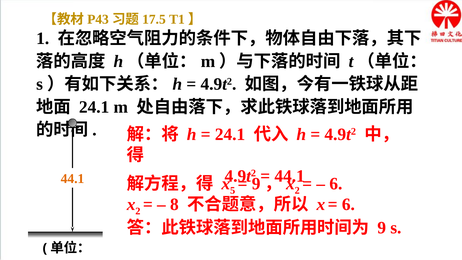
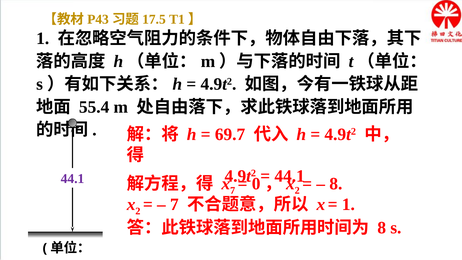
24.1: 24.1 -> 55.4 (94, 107)
24.1: 24.1 -> 69.7 (230, 134)
44.1 colour: orange -> purple (72, 179)
5: 5 -> 7 (233, 190)
9: 9 -> 0 (256, 184)
6: 6 -> 8 (336, 184)
8: 8 -> 7 (174, 204)
6: 6 -> 1 (348, 204)
9: 9 -> 8 (382, 228)
